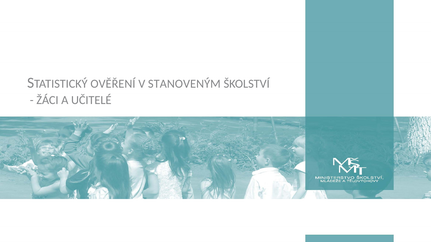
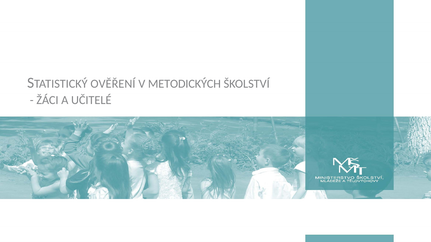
STANOVENÝM: STANOVENÝM -> METODICKÝCH (184, 84)
